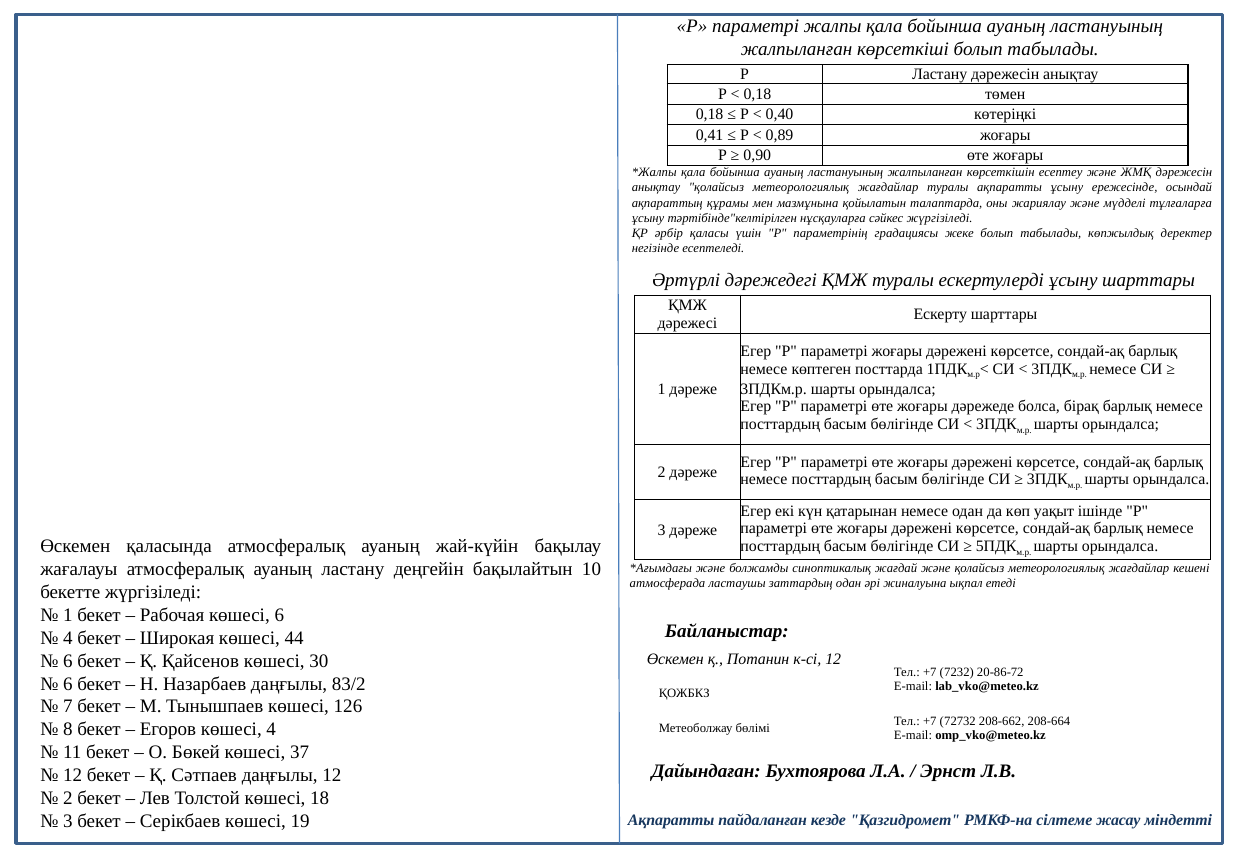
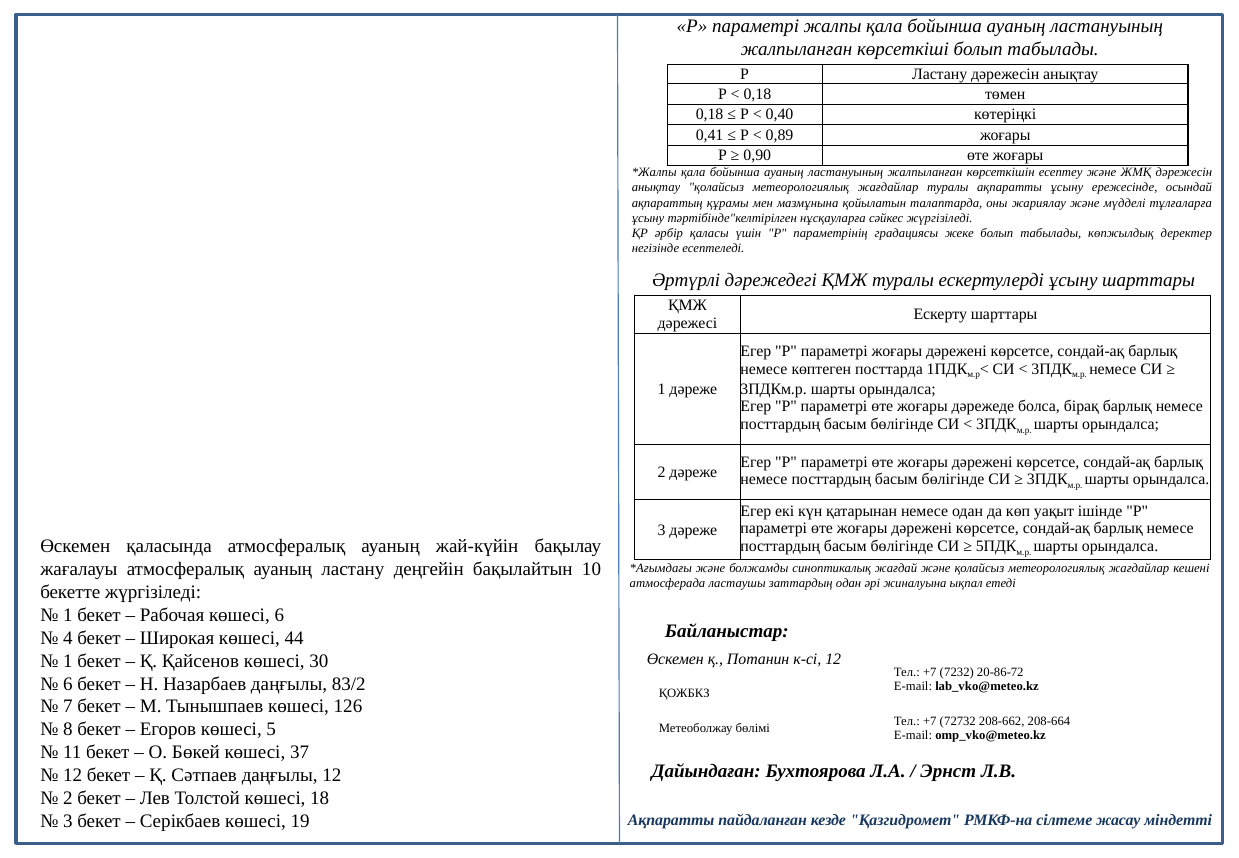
6: 6 -> 1 (68, 661)
көшесі 4: 4 -> 5 (271, 729)
